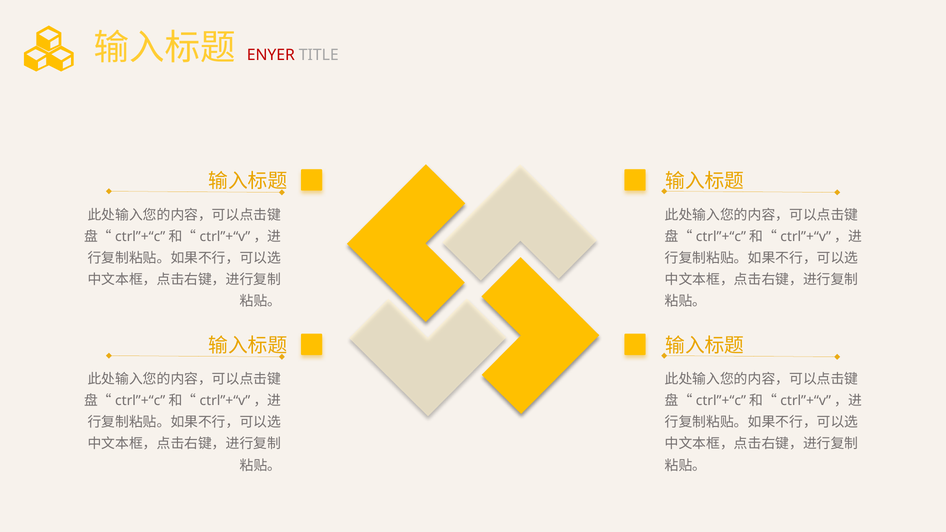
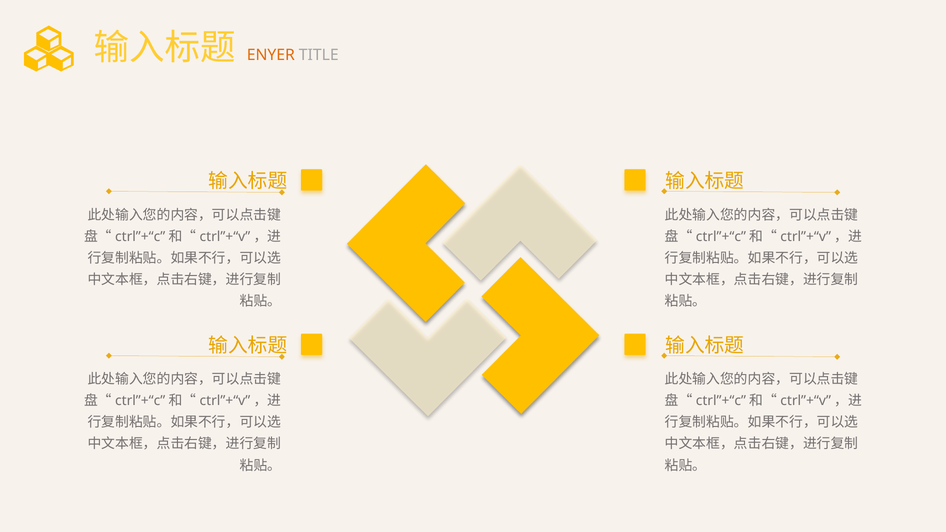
ENYER colour: red -> orange (271, 55)
